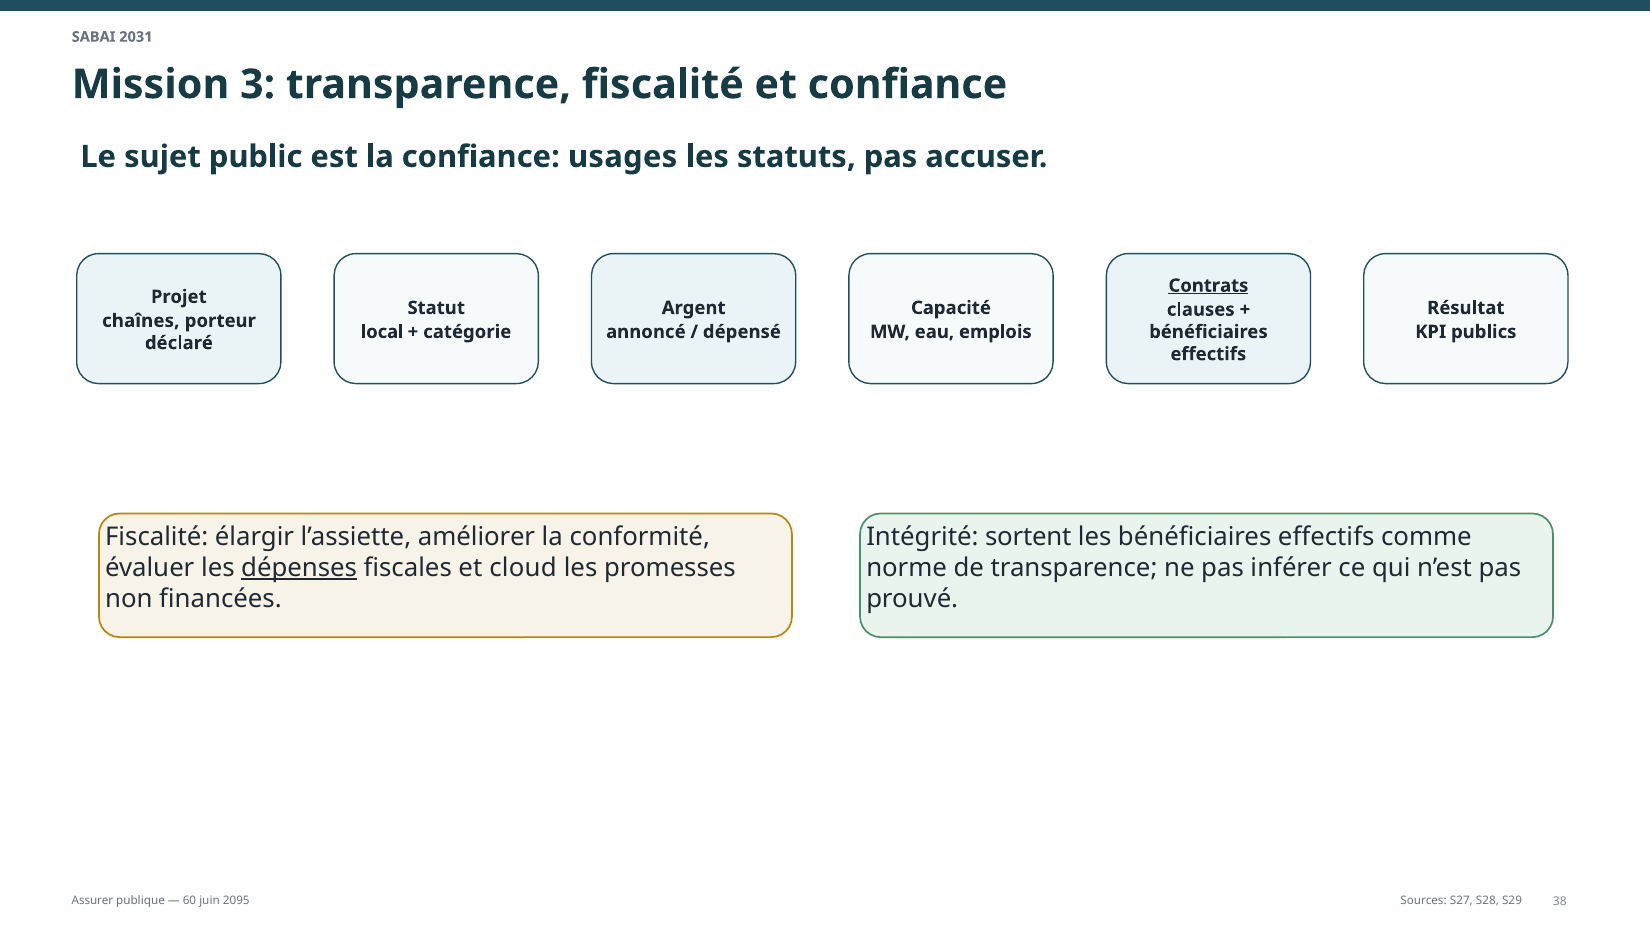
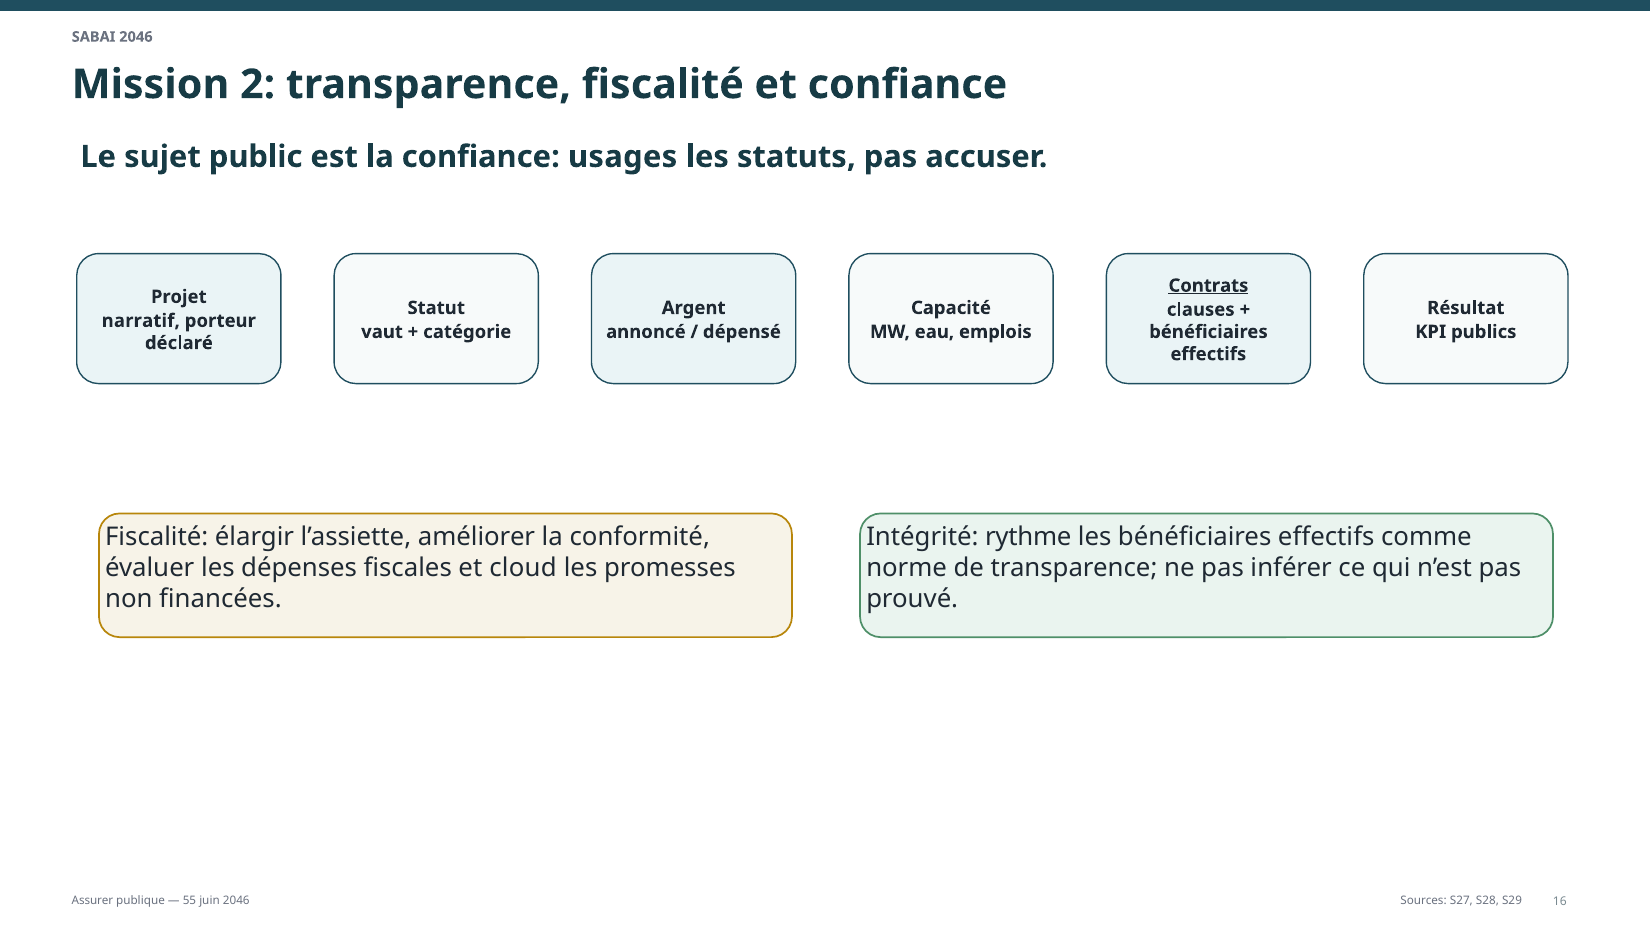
SABAI 2031: 2031 -> 2046 (136, 37)
3: 3 -> 2 (258, 85)
chaînes: chaînes -> narratif (141, 321)
local: local -> vaut (382, 332)
sortent: sortent -> rythme (1028, 537)
dépenses underline: present -> none (299, 568)
60: 60 -> 55 (190, 900)
juin 2095: 2095 -> 2046 (236, 900)
38: 38 -> 16 (1560, 901)
